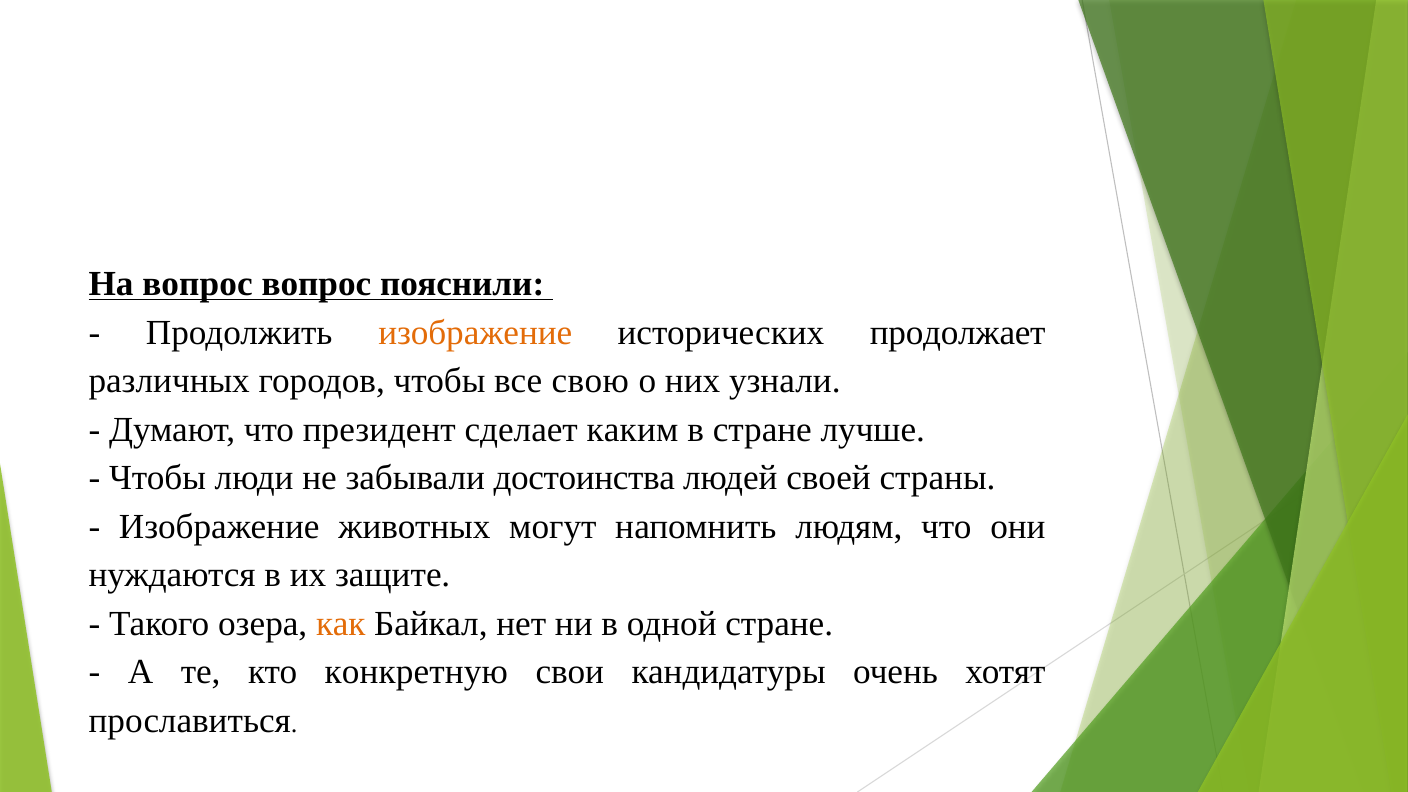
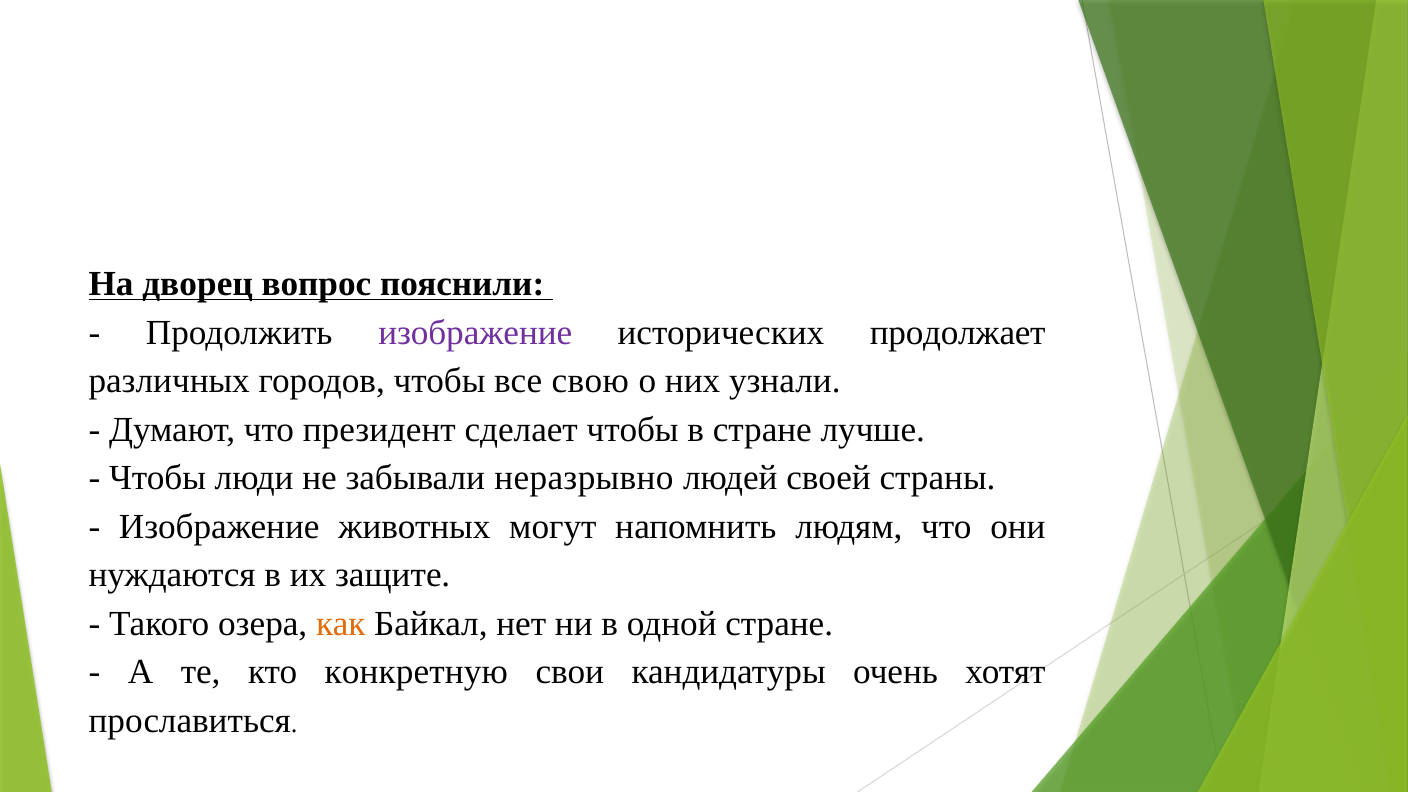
На вопрос: вопрос -> дворец (198, 284)
изображение colour: orange -> purple (475, 332)
сделает каким: каким -> чтобы (633, 430)
достоинства: достоинства -> неразрывно (584, 478)
